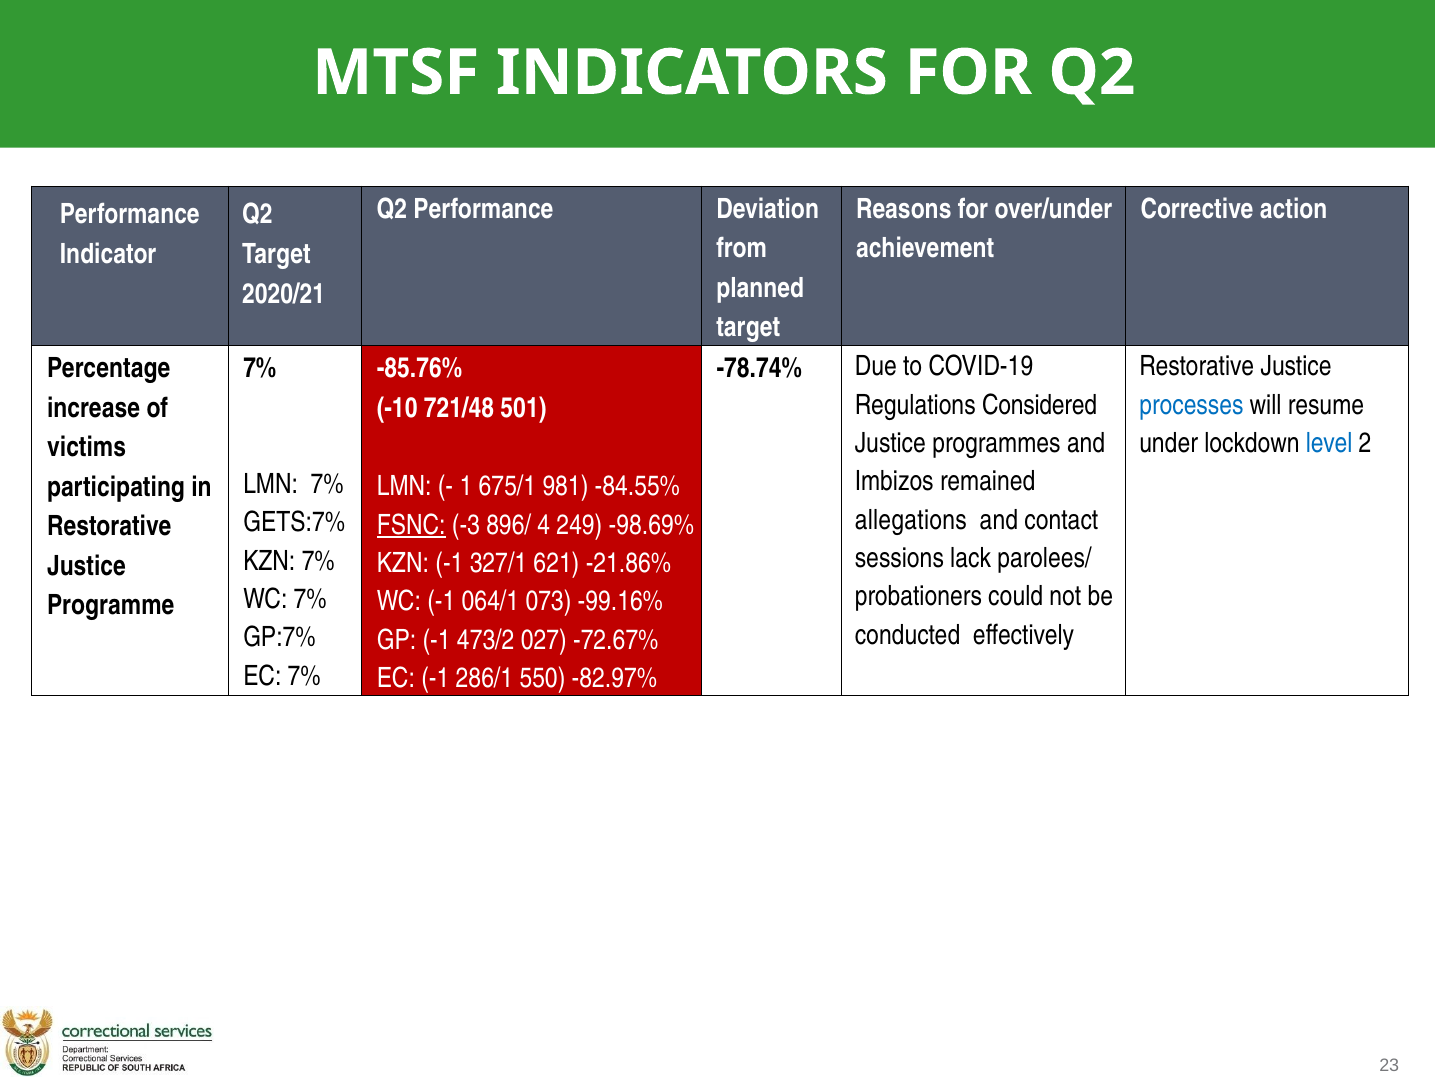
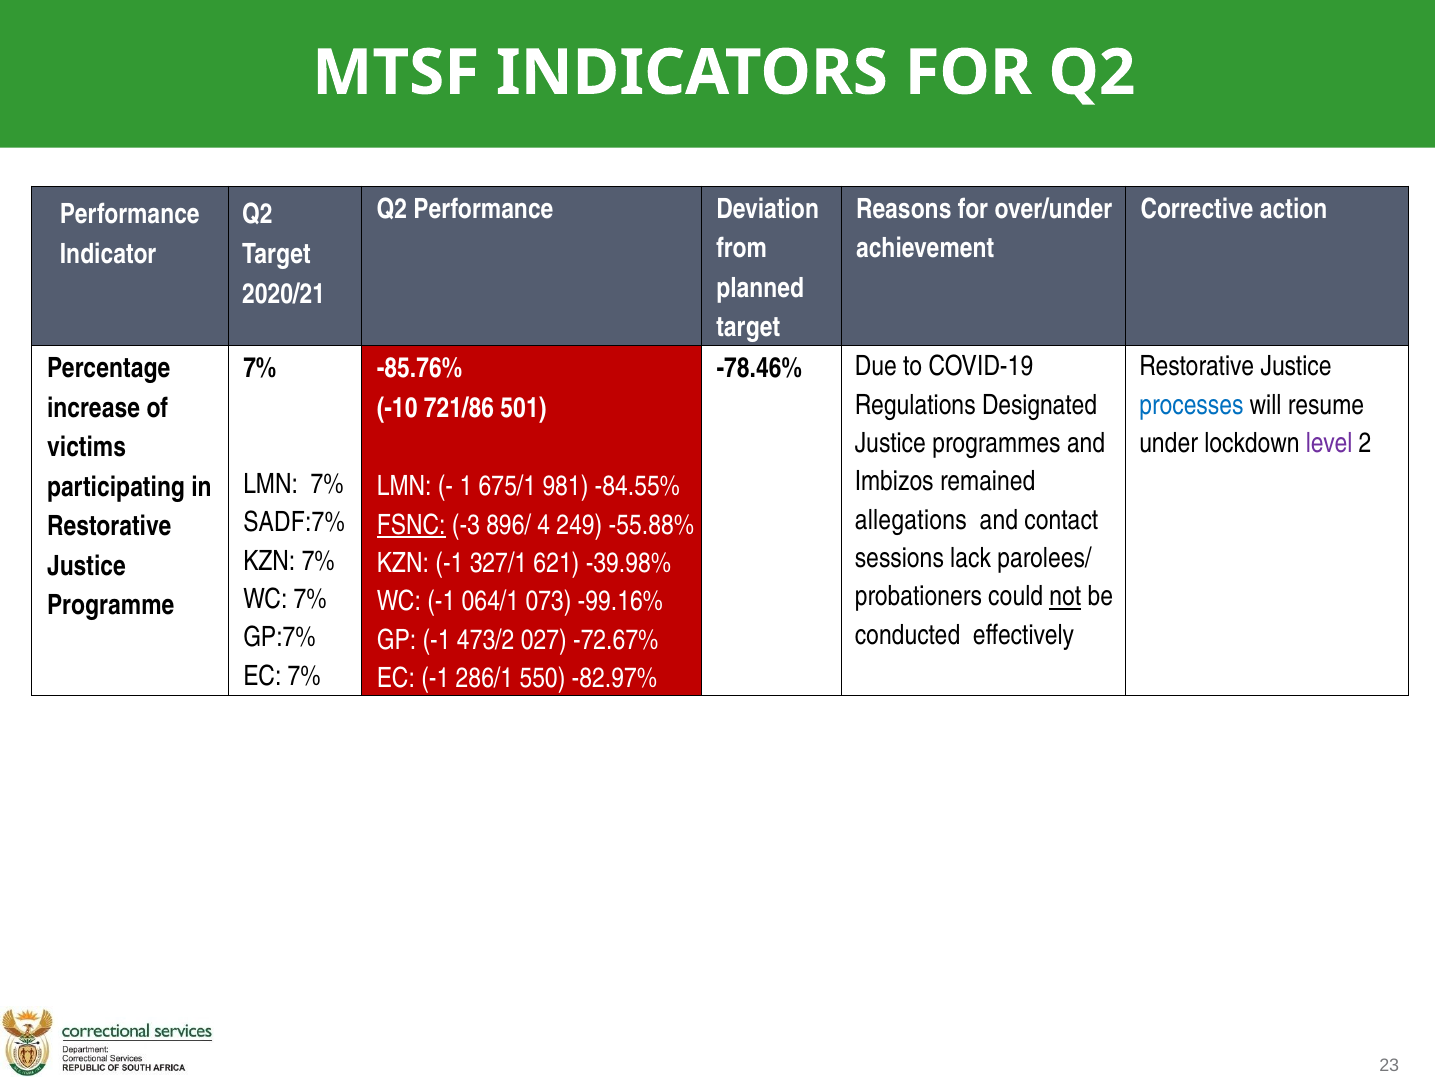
-78.74%: -78.74% -> -78.46% (759, 368)
Considered: Considered -> Designated (1040, 405)
721/48: 721/48 -> 721/86 (459, 408)
level colour: blue -> purple (1329, 443)
GETS:7%: GETS:7% -> SADF:7% (294, 522)
-98.69%: -98.69% -> -55.88% (651, 525)
-21.86%: -21.86% -> -39.98% (628, 563)
not underline: none -> present (1065, 596)
